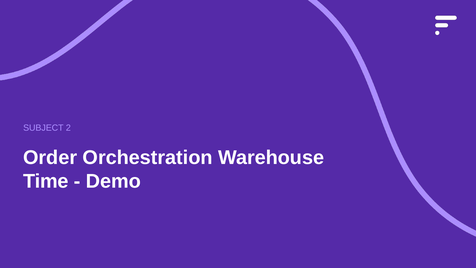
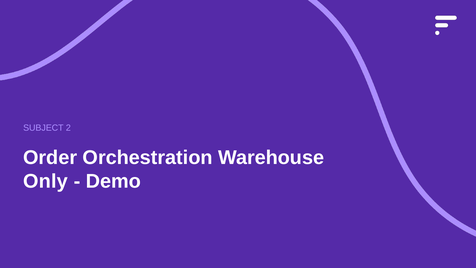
Time: Time -> Only (46, 181)
